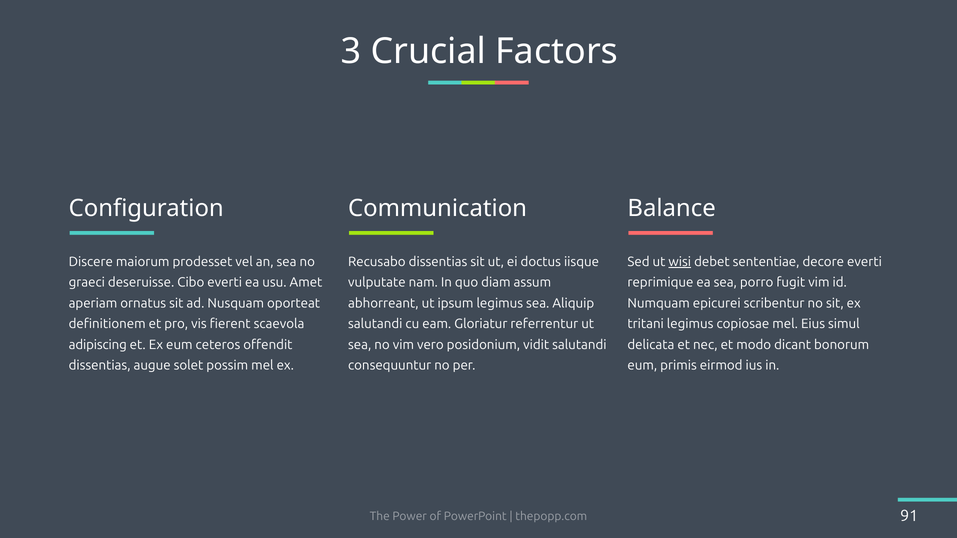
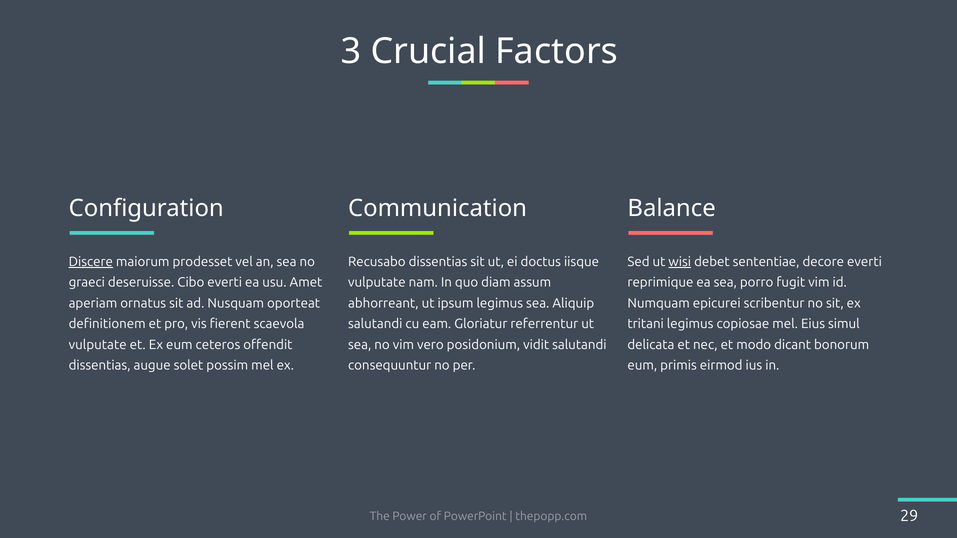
Discere underline: none -> present (91, 262)
adipiscing: adipiscing -> vulputate (98, 345)
91: 91 -> 29 (909, 516)
